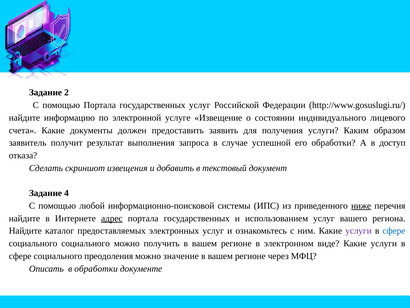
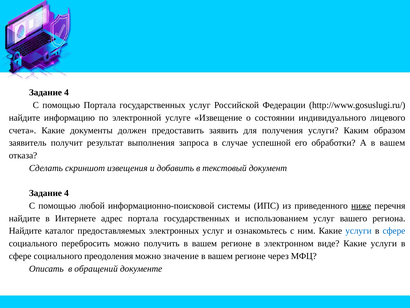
2: 2 -> 4 (67, 92)
А в доступ: доступ -> вашем (392, 143)
адрес underline: present -> none (112, 218)
услуги colour: purple -> blue (359, 231)
социального социального: социального -> перебросить (86, 243)
в обработки: обработки -> обращений (96, 268)
